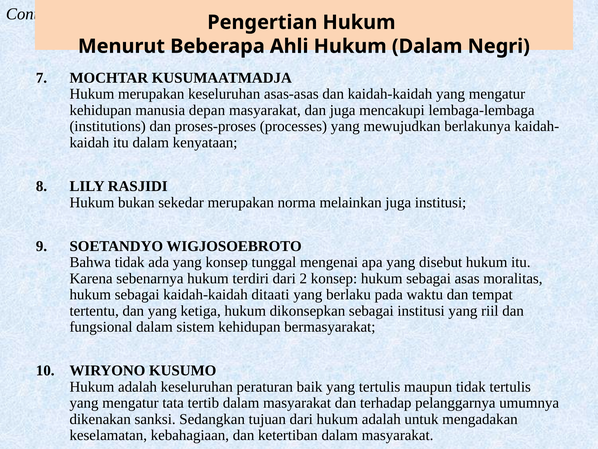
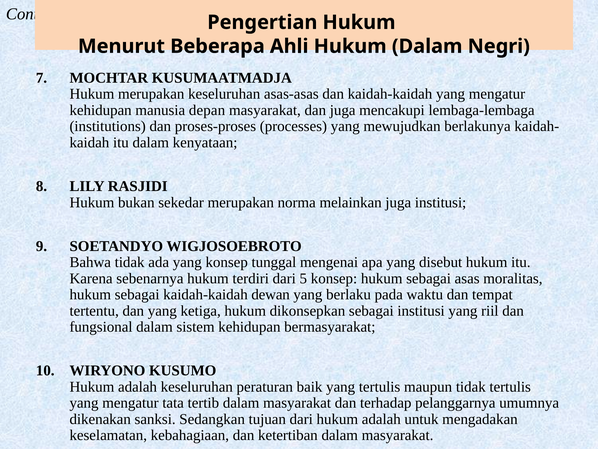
2: 2 -> 5 (303, 278)
ditaati: ditaati -> dewan (271, 294)
